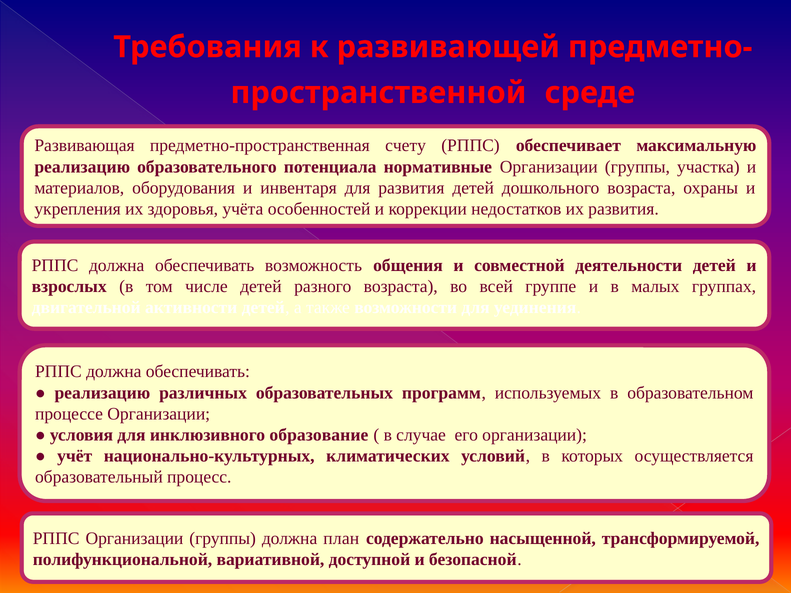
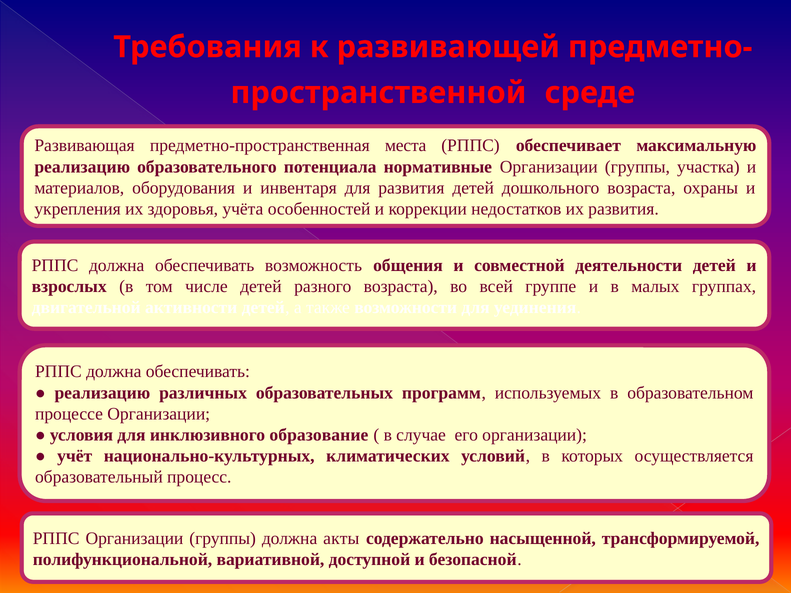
счету: счету -> места (406, 146)
план: план -> акты (341, 538)
